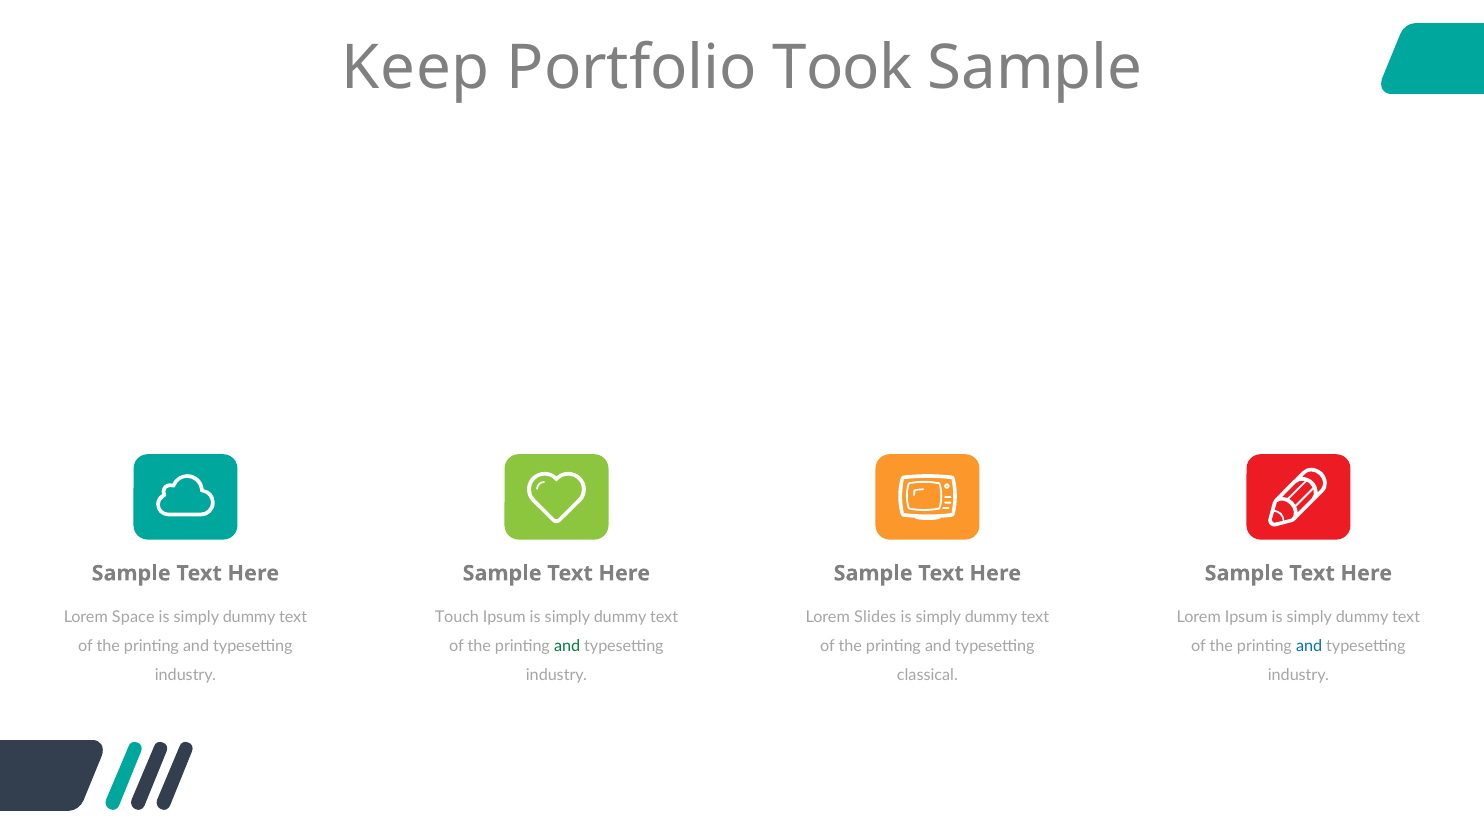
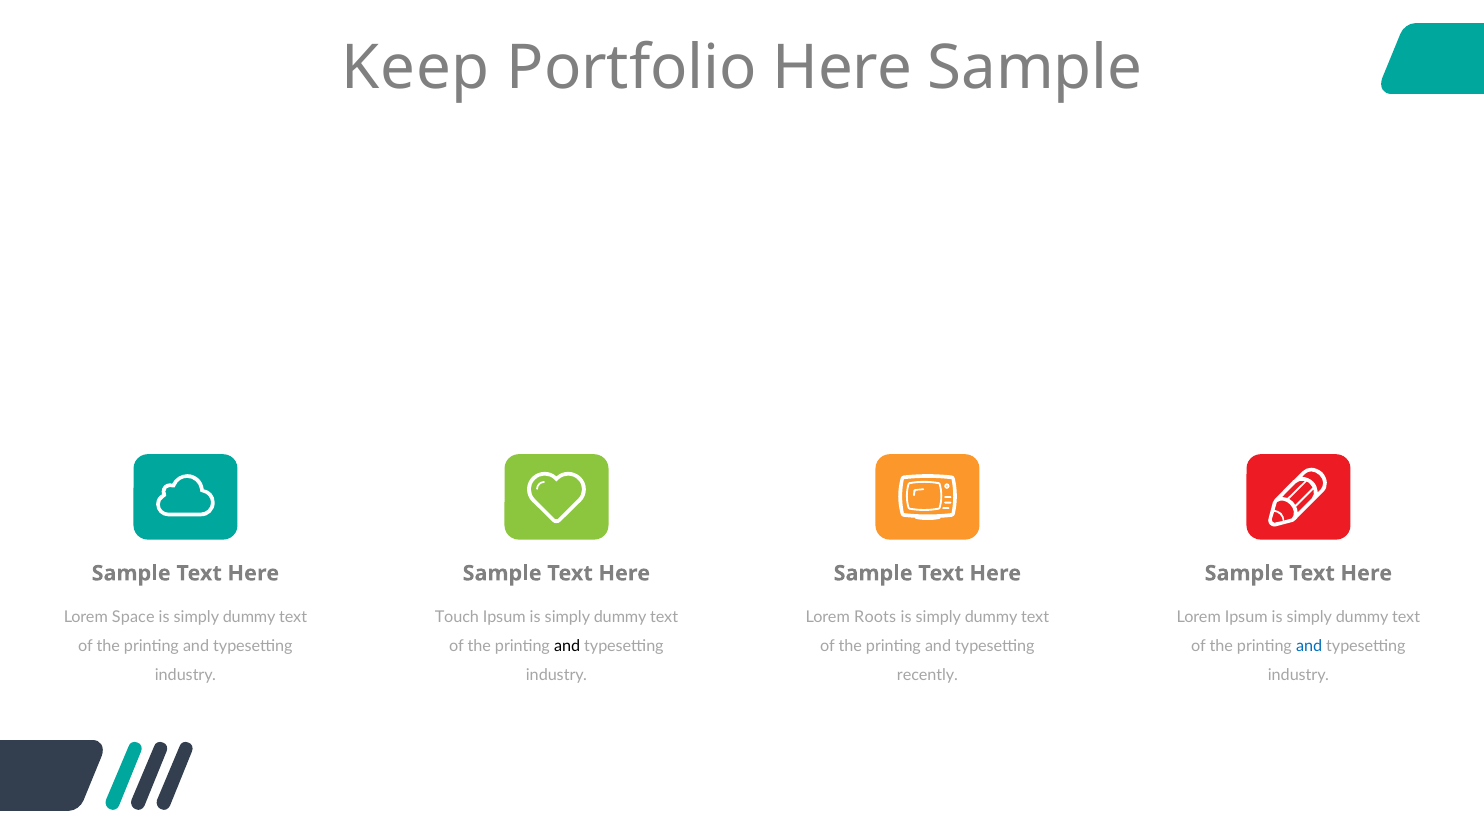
Portfolio Took: Took -> Here (843, 68)
Slides: Slides -> Roots (875, 617)
and colour: green -> black (567, 646)
classical: classical -> recently (927, 675)
